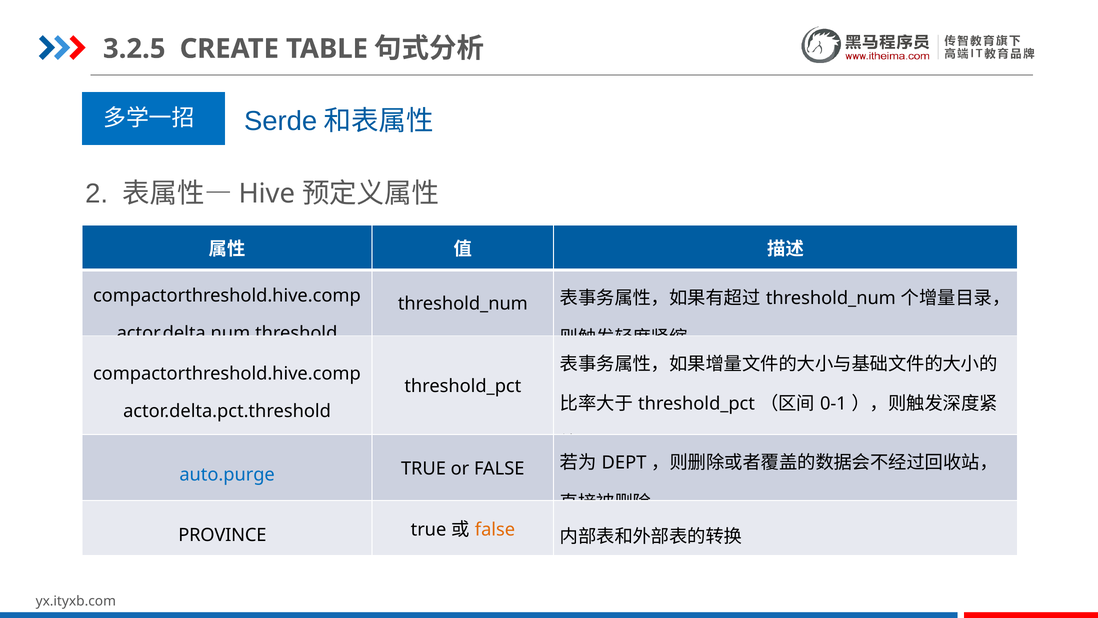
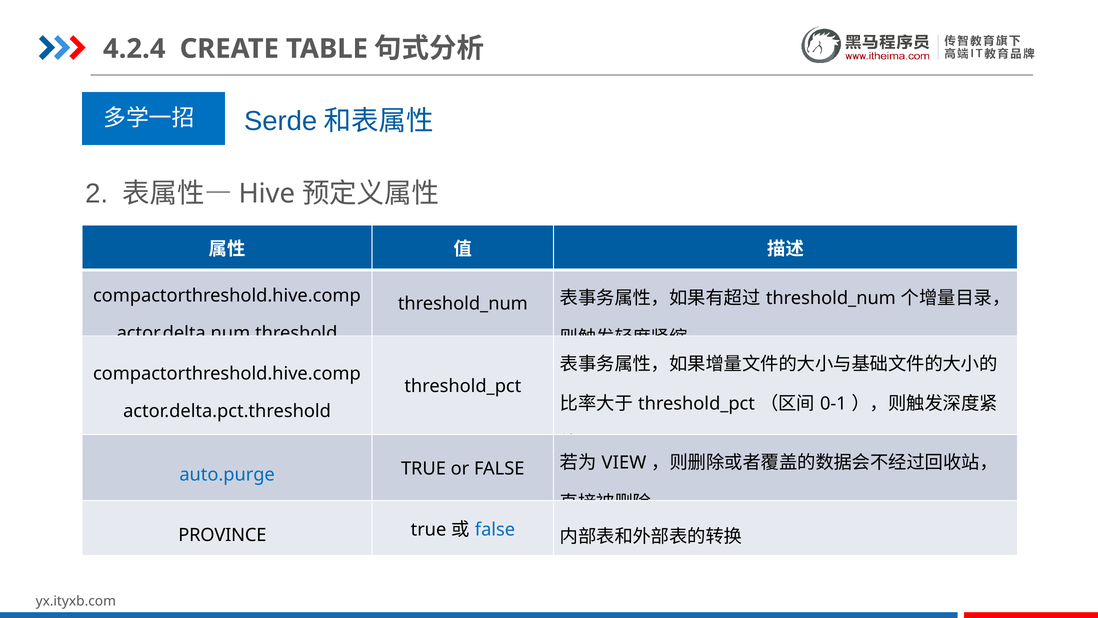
3.2.5: 3.2.5 -> 4.2.4 (134, 49)
DEPT: DEPT -> VIEW (624, 463)
false colour: orange -> blue (495, 530)
